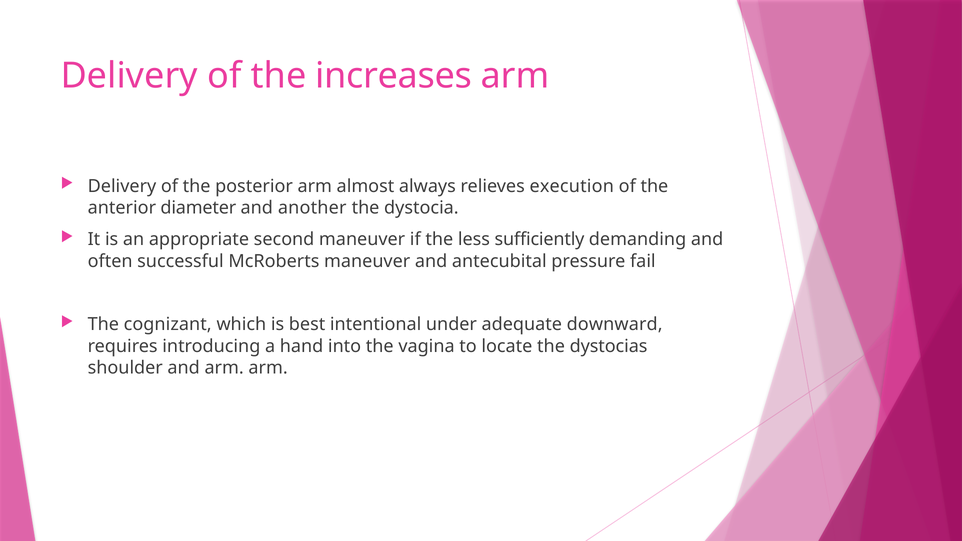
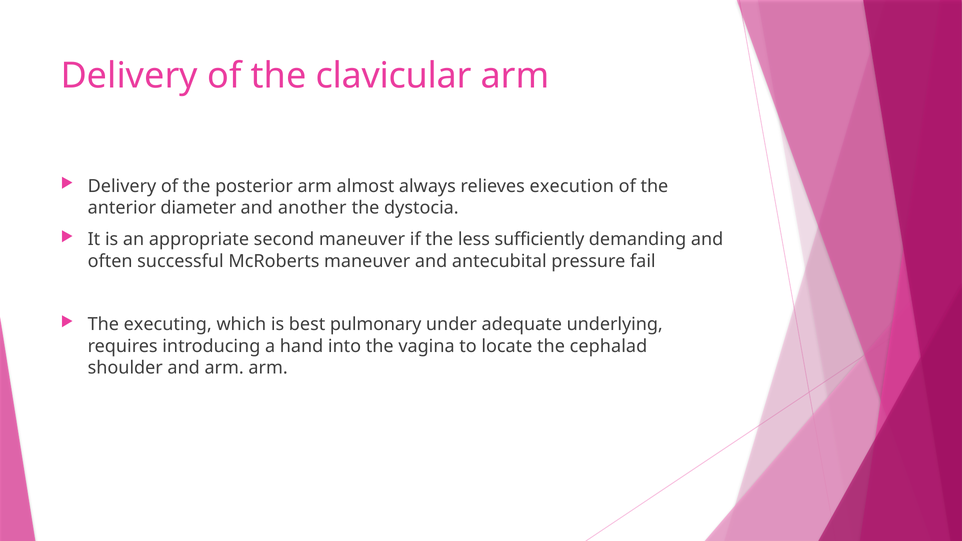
increases: increases -> clavicular (394, 76)
cognizant: cognizant -> executing (168, 324)
intentional: intentional -> pulmonary (376, 324)
downward: downward -> underlying (615, 324)
dystocias: dystocias -> cephalad (608, 346)
